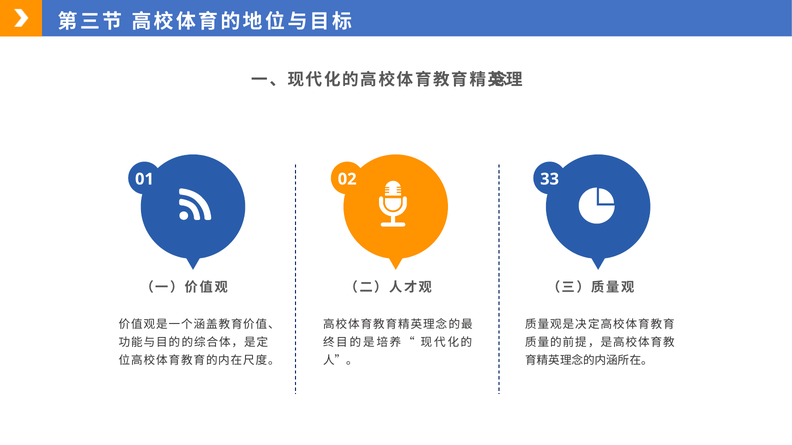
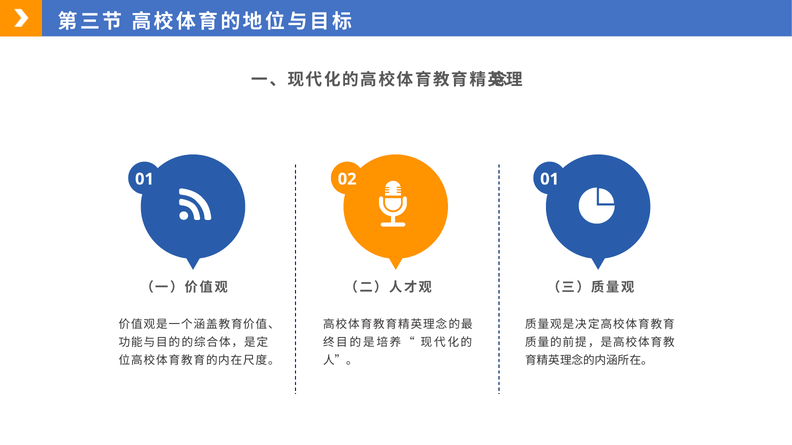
01 33: 33 -> 01 (550, 179)
